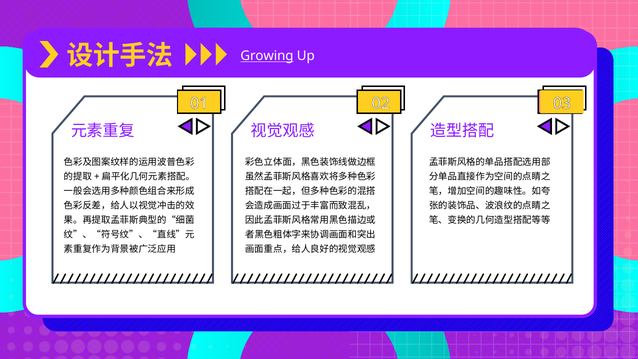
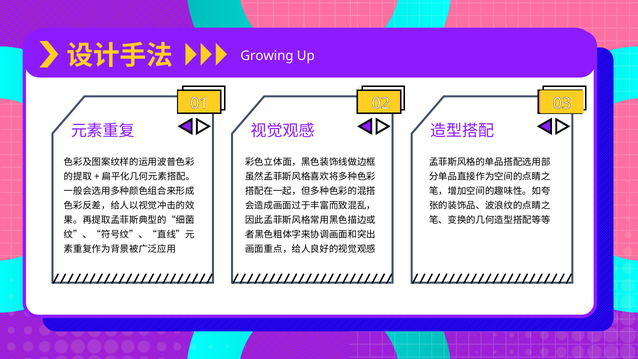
Growing underline: present -> none (267, 56)
